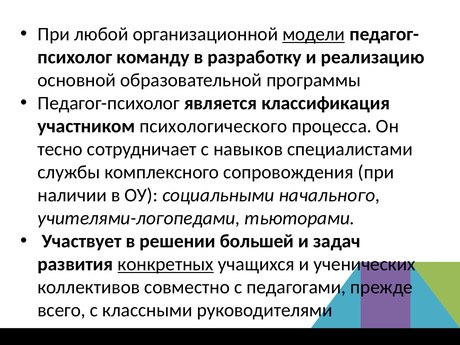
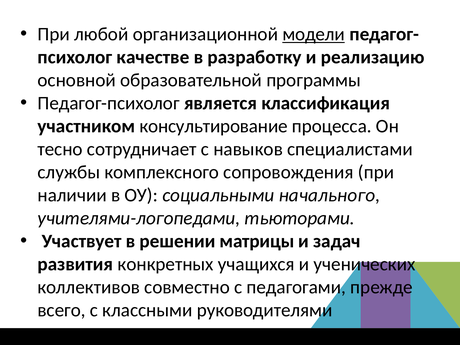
команду: команду -> качестве (153, 57)
психологического: психологического -> консультирование (214, 126)
большей: большей -> матрицы (257, 241)
конкретных underline: present -> none (166, 264)
